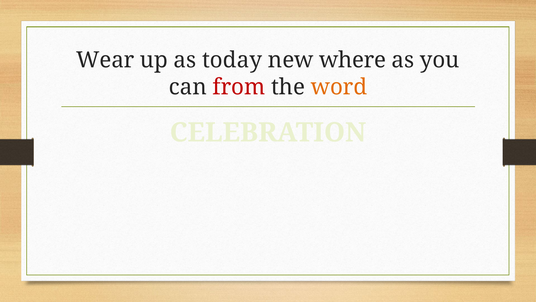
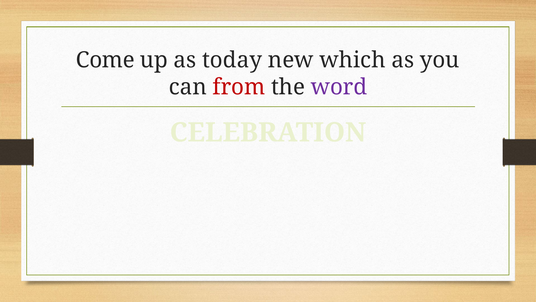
Wear: Wear -> Come (105, 60)
where: where -> which (352, 60)
word colour: orange -> purple (339, 87)
